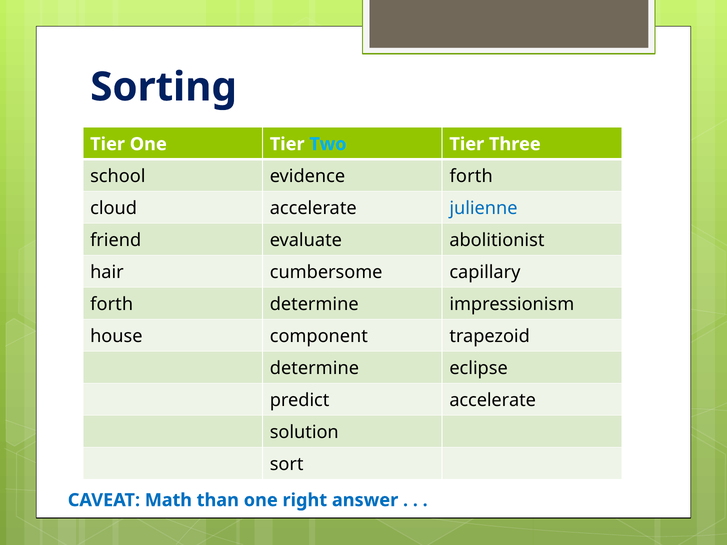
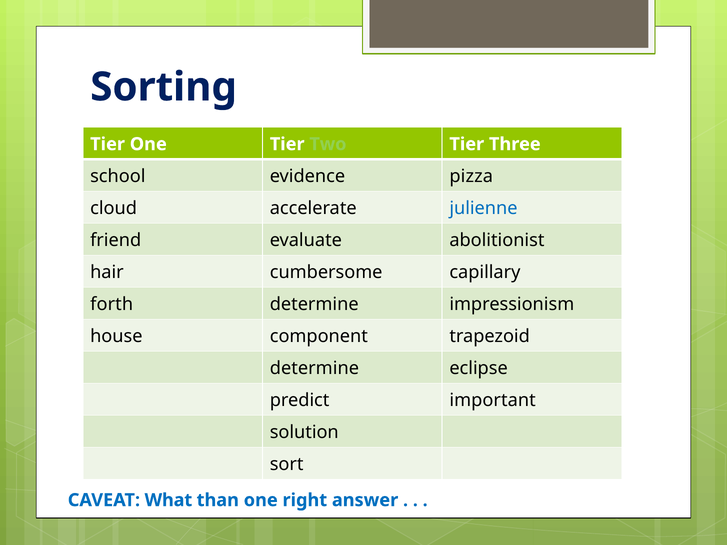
Two colour: light blue -> light green (328, 144)
evidence forth: forth -> pizza (471, 176)
predict accelerate: accelerate -> important (493, 400)
Math: Math -> What (168, 500)
